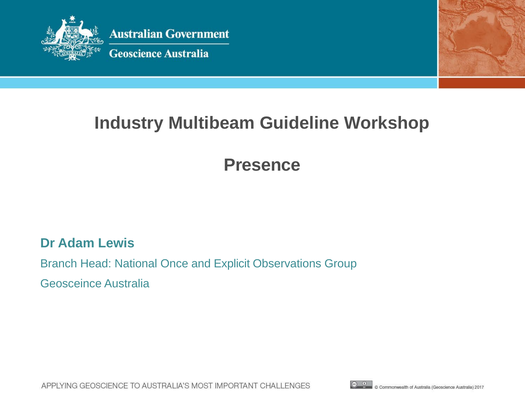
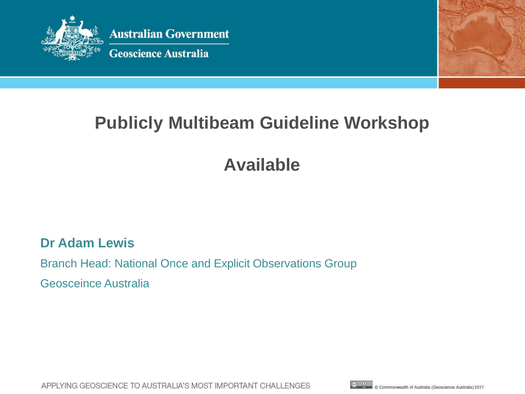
Industry: Industry -> Publicly (129, 123)
Presence: Presence -> Available (262, 165)
